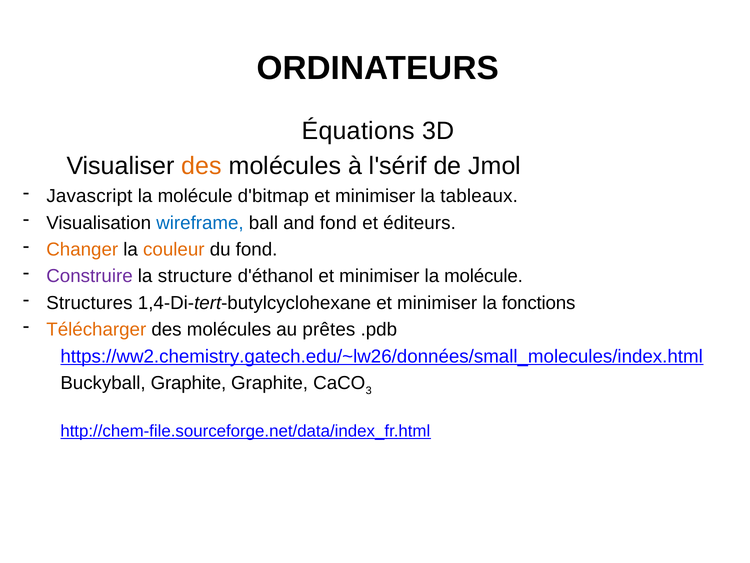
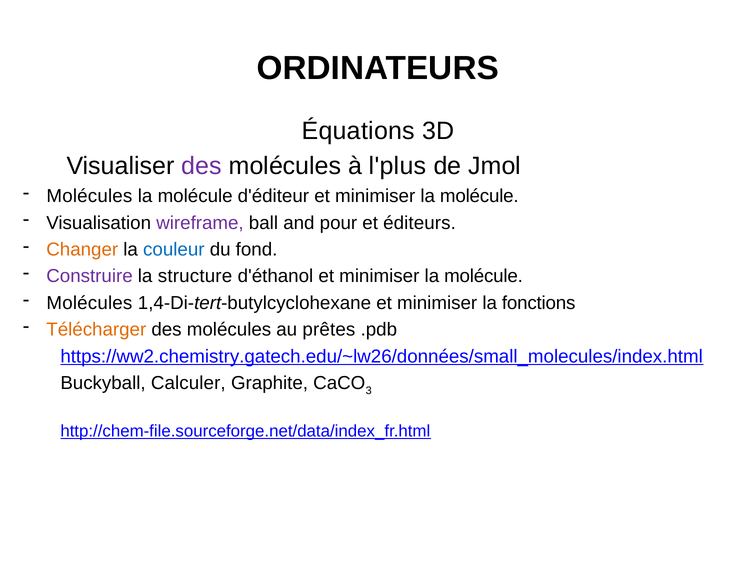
des colour: orange -> purple (202, 166)
l'sérif: l'sérif -> l'plus (398, 166)
Javascript: Javascript -> Molécules (89, 196)
d'bitmap: d'bitmap -> d'éditeur (273, 196)
tableaux: tableaux -> molécule (479, 196)
wireframe colour: blue -> purple (200, 223)
and fond: fond -> pour (338, 223)
couleur colour: orange -> blue (174, 249)
Structures: Structures -> Molécules (89, 303)
Buckyball Graphite: Graphite -> Calculer (188, 383)
